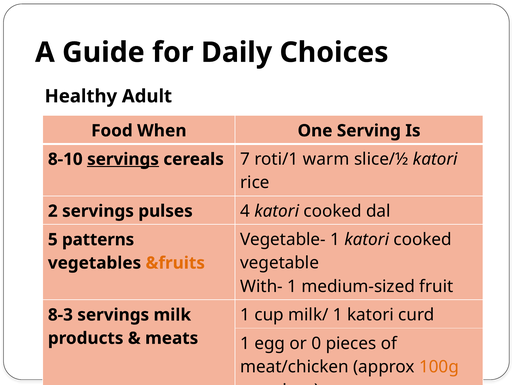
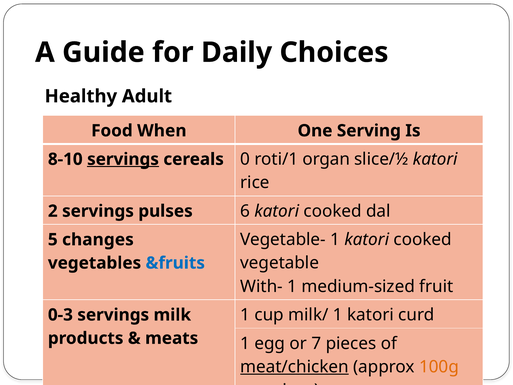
7: 7 -> 0 (245, 159)
warm: warm -> organ (326, 159)
4: 4 -> 6 (245, 211)
patterns: patterns -> changes (98, 239)
&fruits colour: orange -> blue (175, 263)
8-3: 8-3 -> 0-3 (60, 315)
0: 0 -> 7 (316, 343)
meat/chicken underline: none -> present (294, 367)
